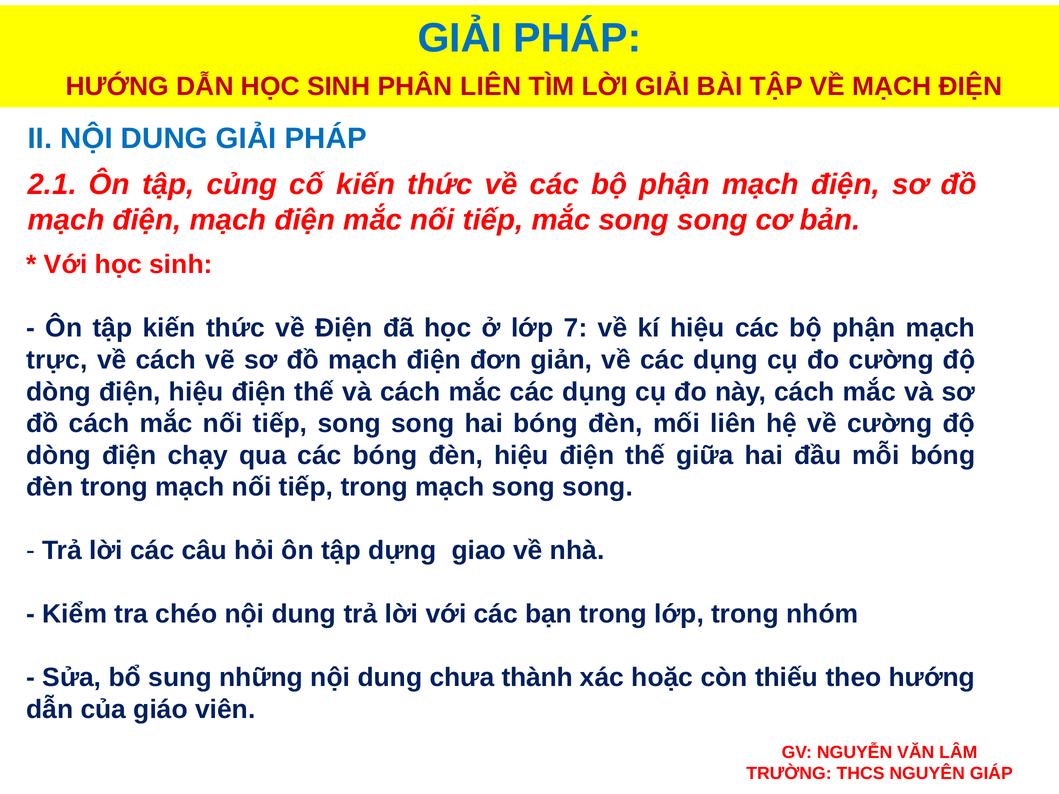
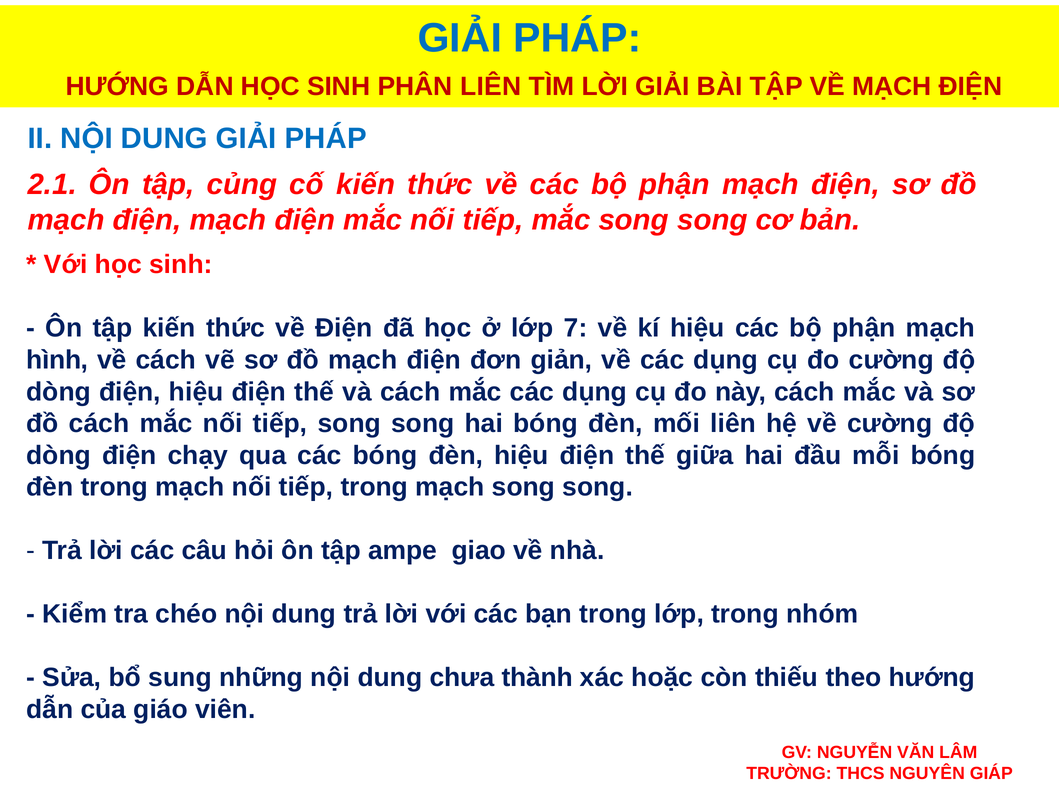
trực: trực -> hình (57, 360)
dựng: dựng -> ampe (403, 551)
